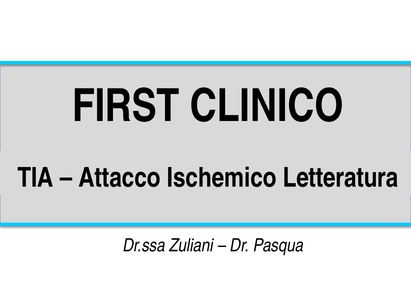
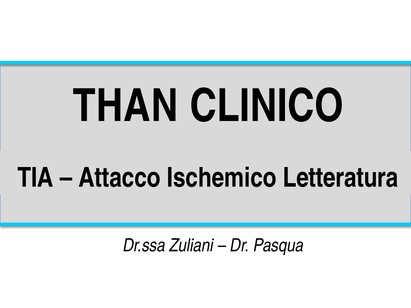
FIRST: FIRST -> THAN (125, 106)
